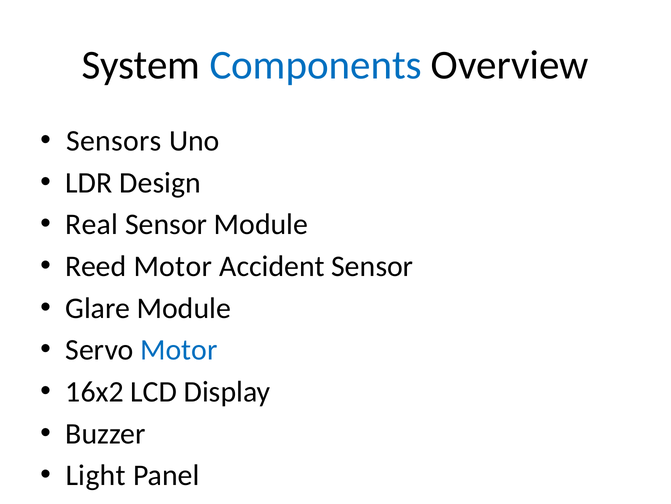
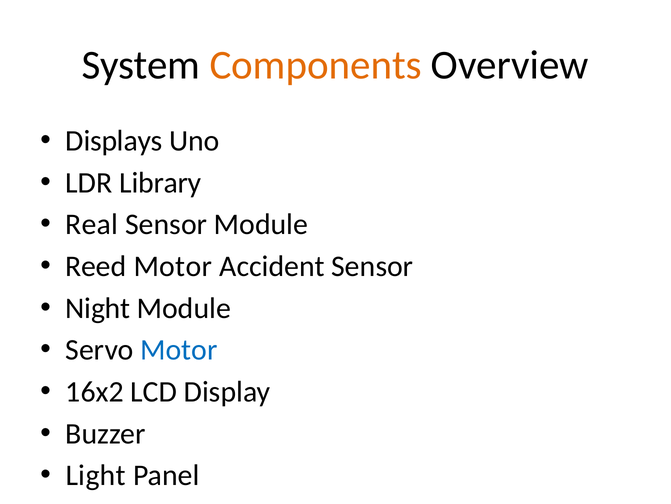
Components colour: blue -> orange (316, 65)
Sensors: Sensors -> Displays (114, 141)
Design: Design -> Library (160, 183)
Glare: Glare -> Night (98, 308)
